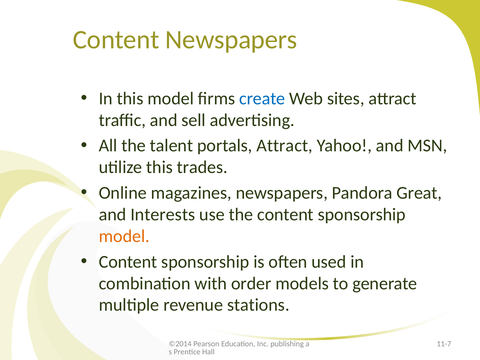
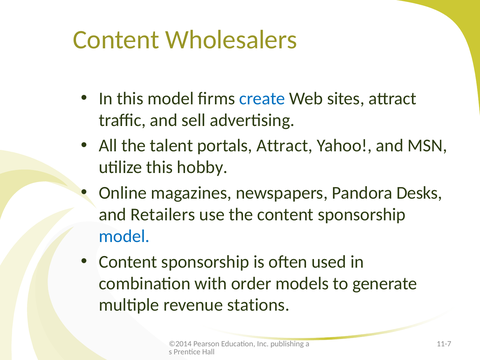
Content Newspapers: Newspapers -> Wholesalers (231, 40)
trades: trades -> hobby (202, 167)
Great: Great -> Desks (419, 193)
Interests: Interests -> Retailers (163, 215)
model colour: orange -> blue (124, 236)
